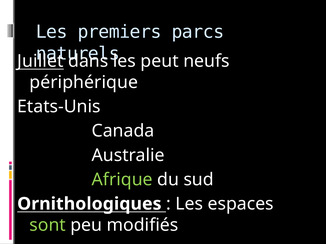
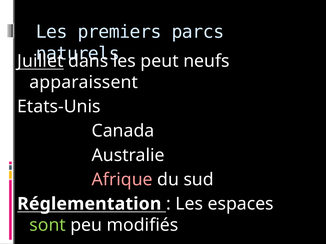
périphérique: périphérique -> apparaissent (84, 82)
Afrique colour: light green -> pink (122, 180)
Ornithologiques: Ornithologiques -> Réglementation (89, 204)
